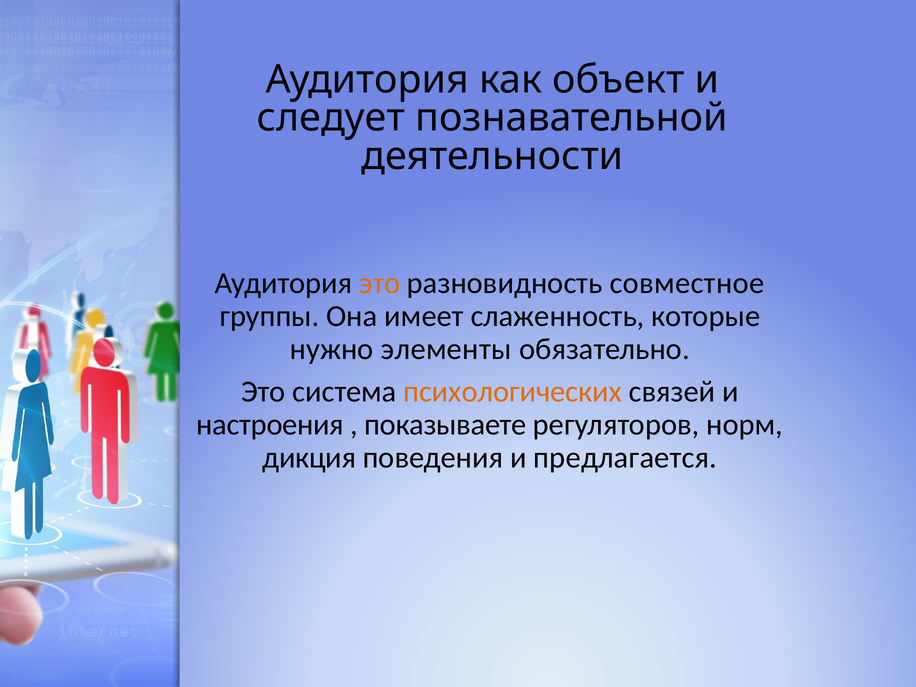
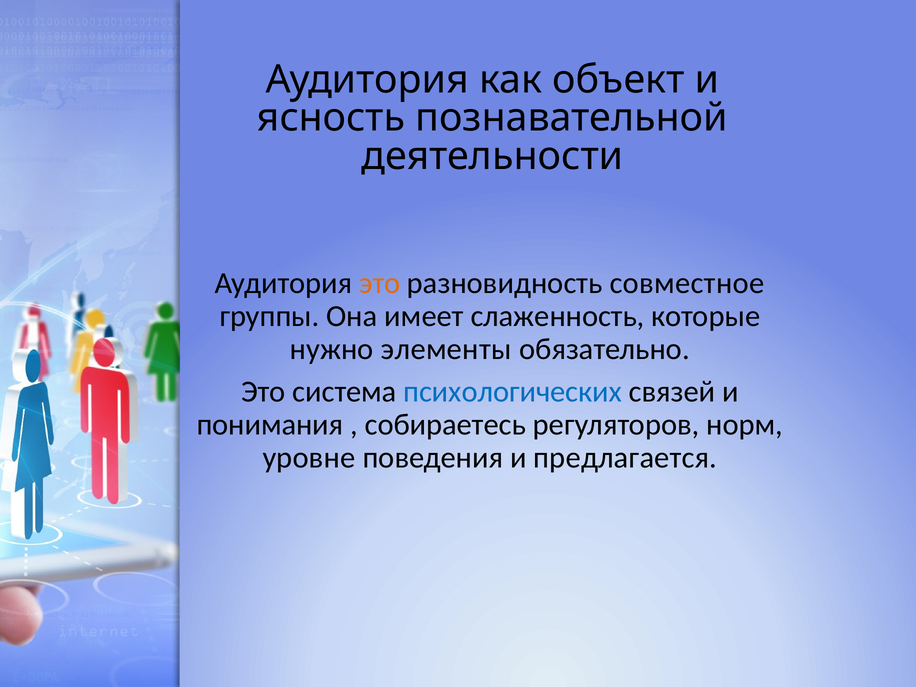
следует: следует -> ясность (331, 118)
психологических colour: orange -> blue (513, 392)
настроения: настроения -> понимания (270, 424)
показываете: показываете -> собираетесь (445, 424)
дикция: дикция -> уровне (309, 457)
